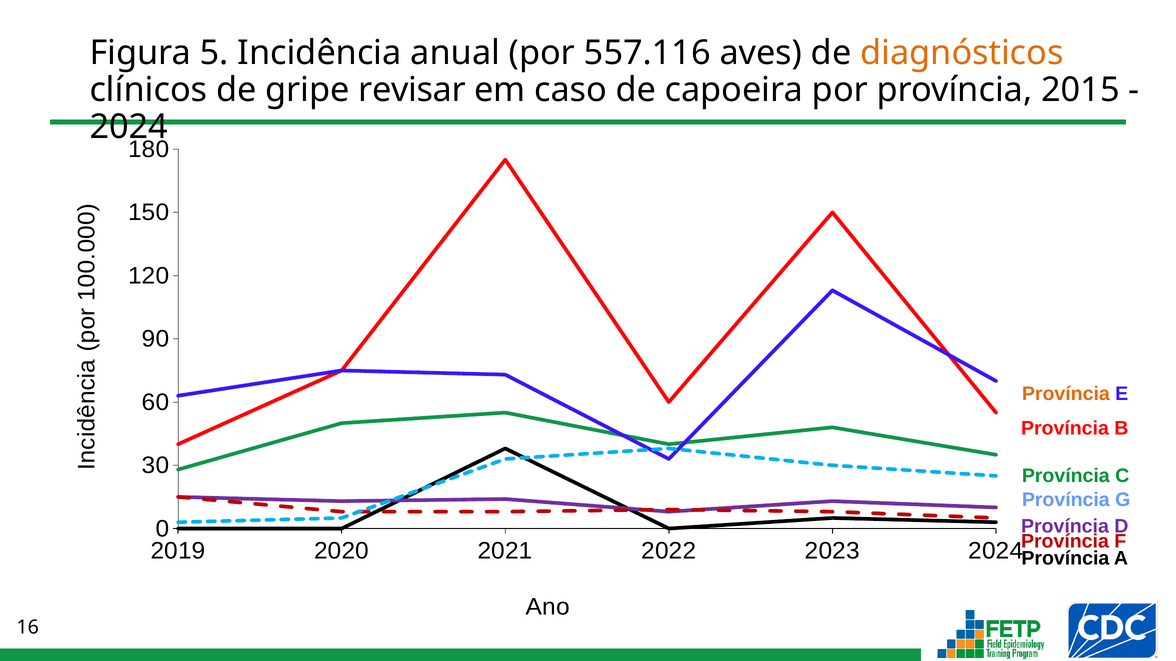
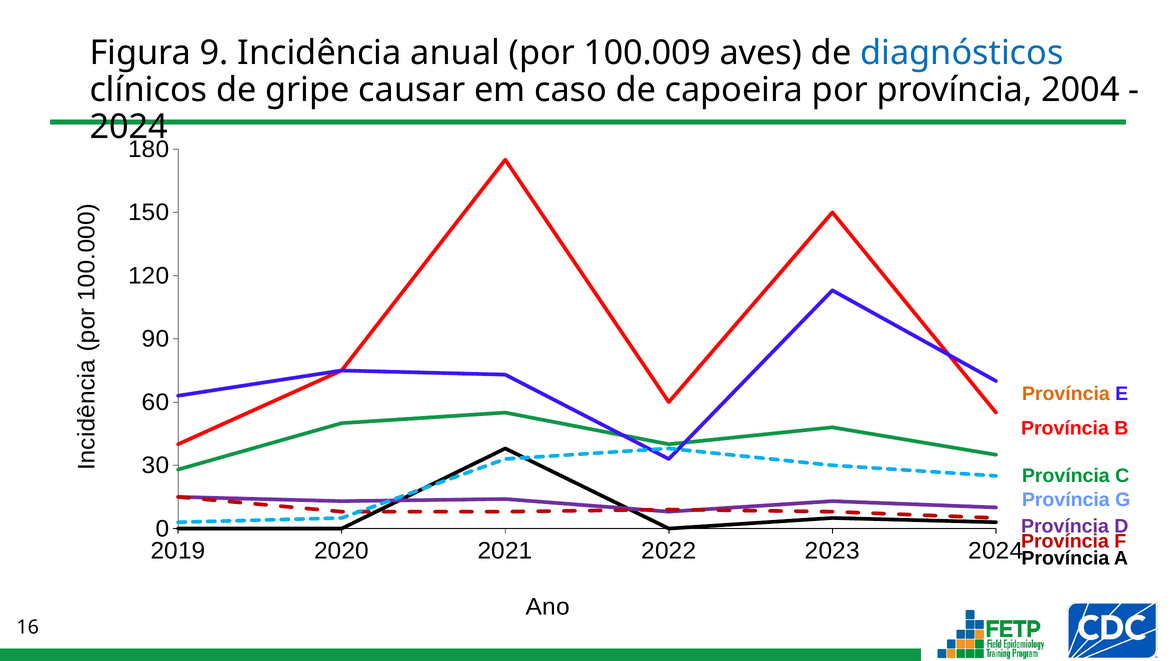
5: 5 -> 9 (214, 53)
557.116: 557.116 -> 100.009 (647, 53)
diagnósticos colour: orange -> blue (962, 53)
revisar: revisar -> causar (412, 90)
2015: 2015 -> 2004 (1080, 90)
